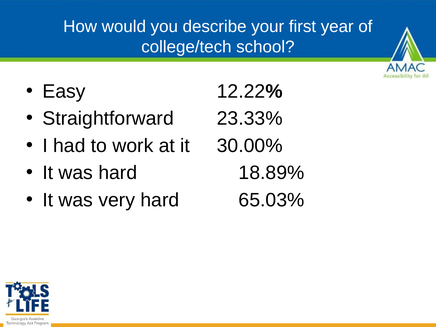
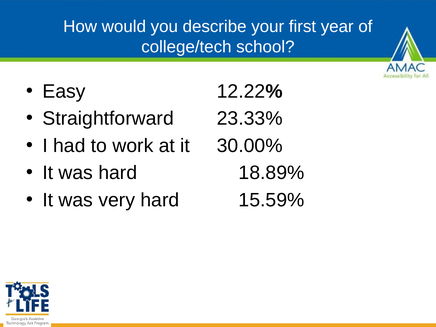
65.03%: 65.03% -> 15.59% (272, 200)
